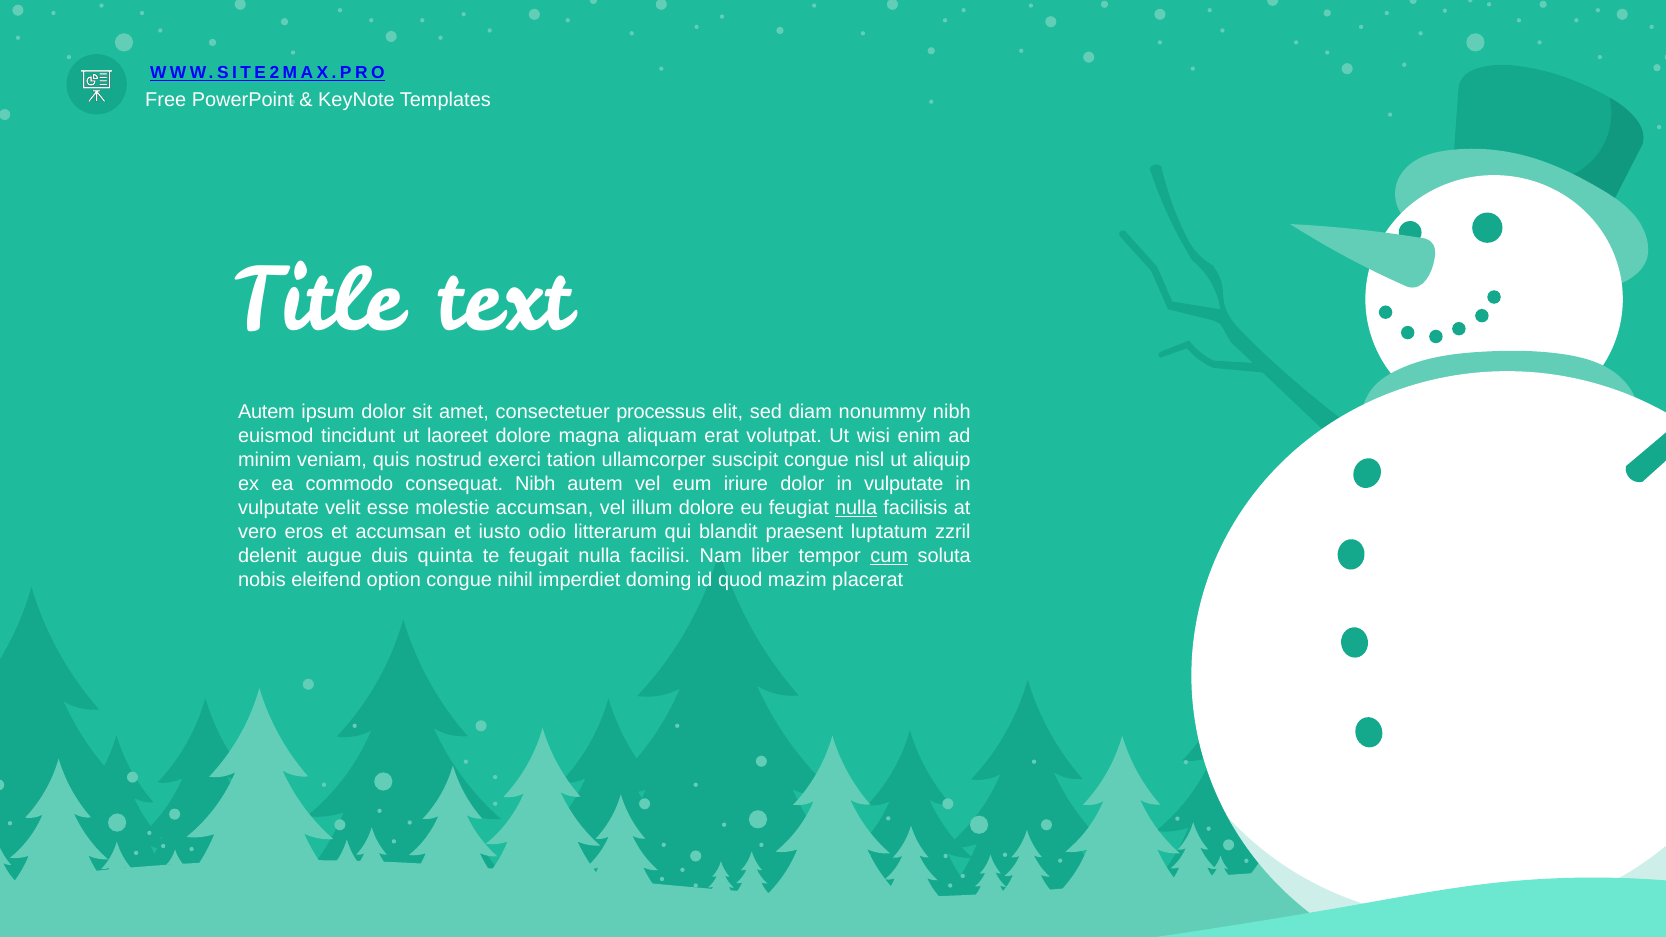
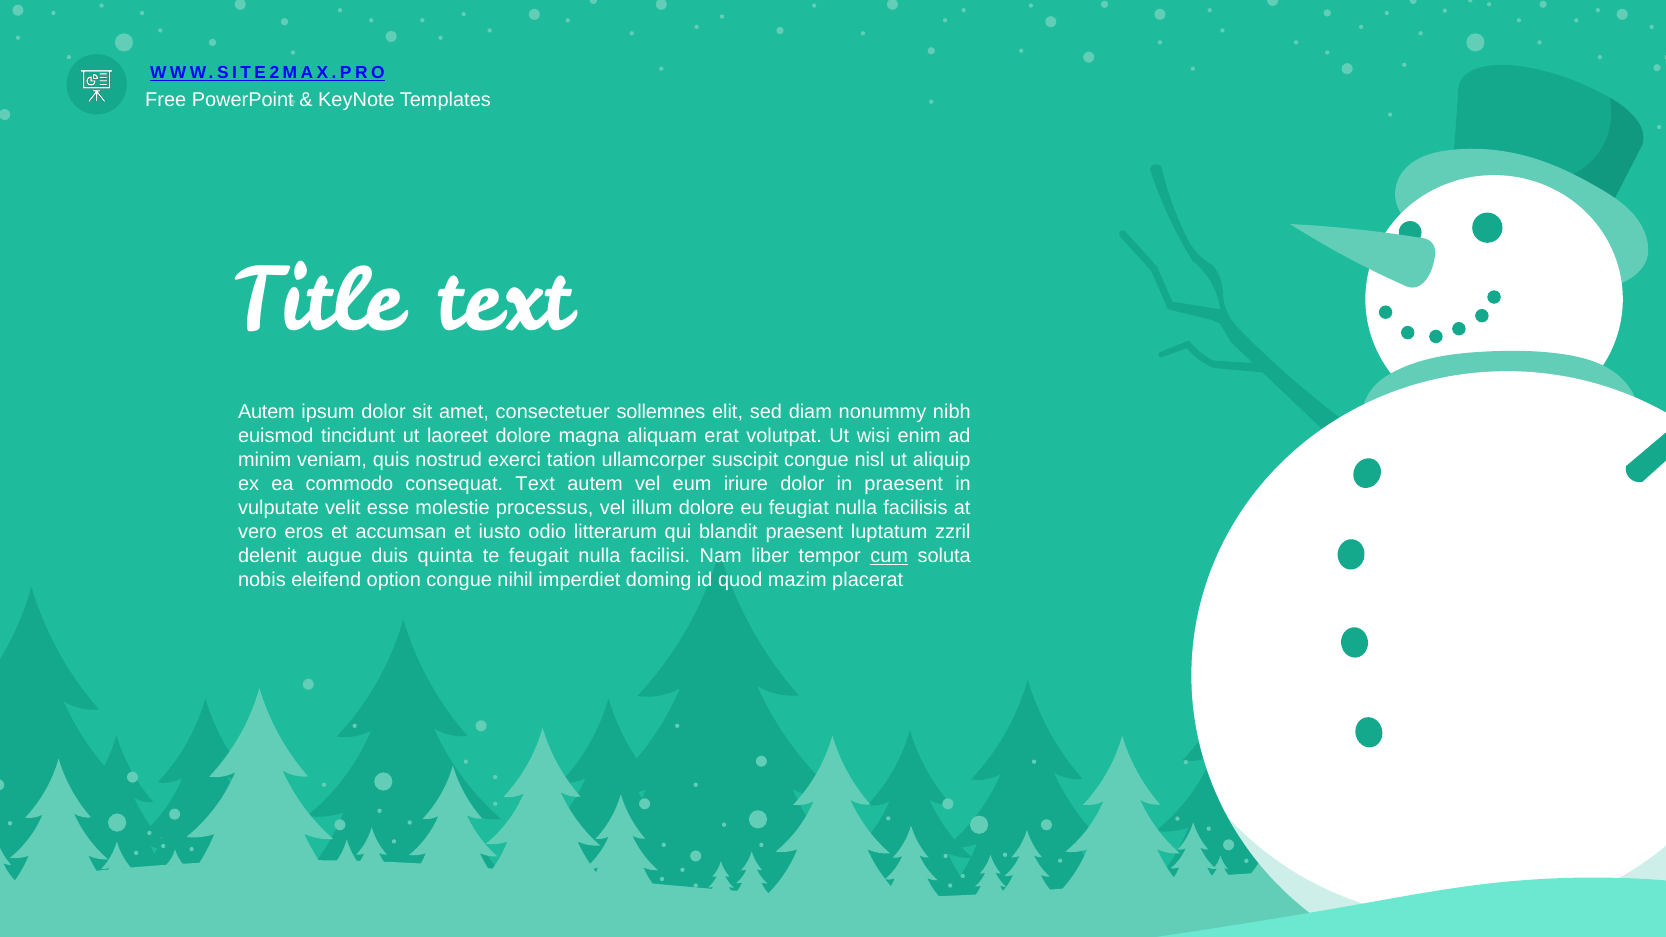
processus: processus -> sollemnes (661, 412)
consequat Nibh: Nibh -> Text (535, 484)
dolor in vulputate: vulputate -> praesent (904, 484)
molestie accumsan: accumsan -> processus (545, 508)
nulla underline: present -> none (856, 508)
